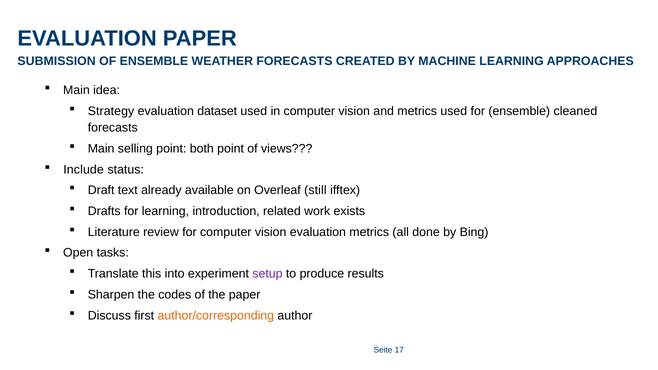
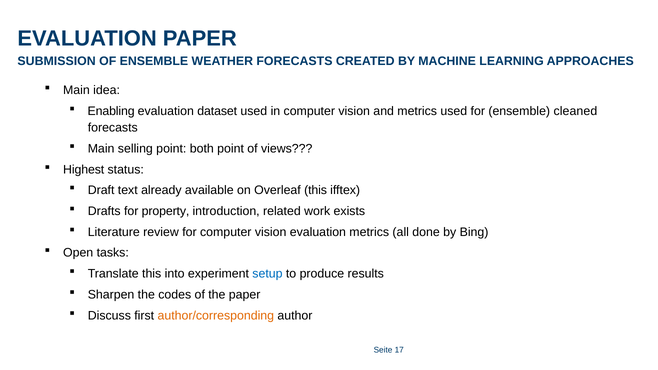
Strategy: Strategy -> Enabling (111, 111)
Include: Include -> Highest (84, 170)
Overleaf still: still -> this (316, 190)
for learning: learning -> property (166, 211)
setup colour: purple -> blue (267, 274)
